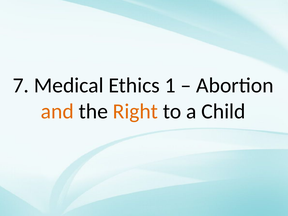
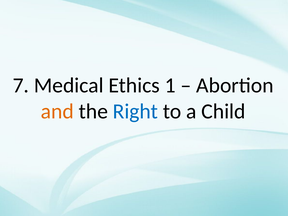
Right colour: orange -> blue (135, 111)
